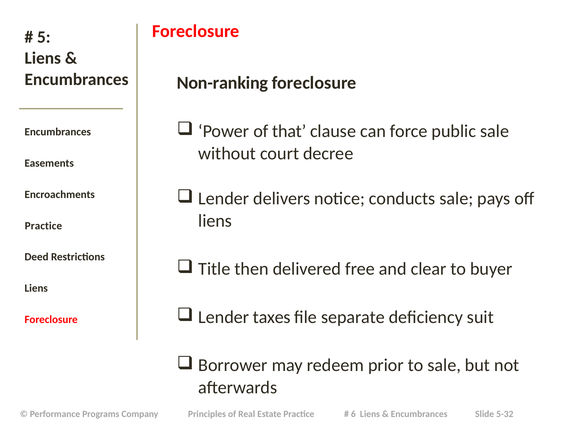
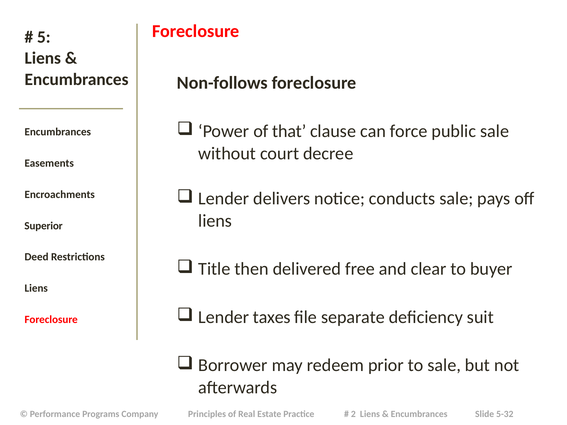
Non-ranking: Non-ranking -> Non-follows (222, 83)
Practice: Practice -> Superior (44, 226)
6: 6 -> 2 (353, 414)
